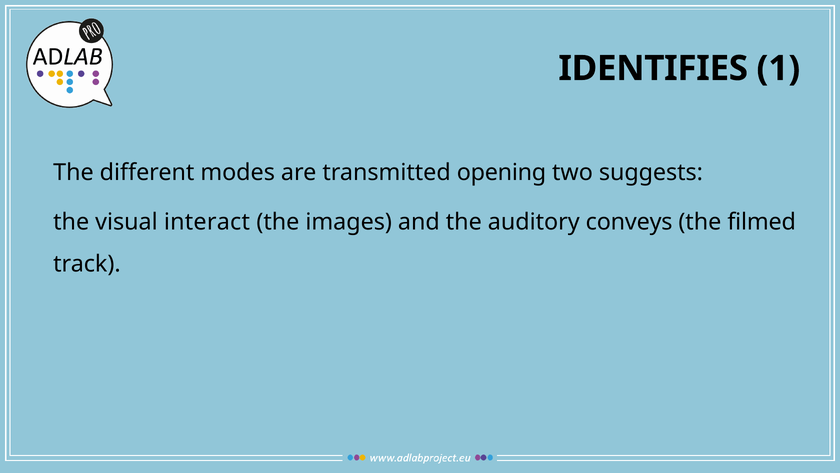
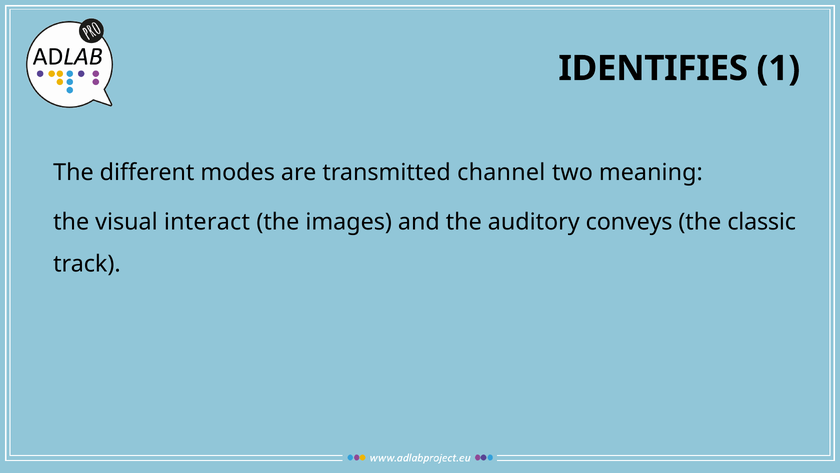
opening: opening -> channel (501, 173)
suggests: suggests -> meaning (651, 173)
filmed: filmed -> classic (762, 222)
